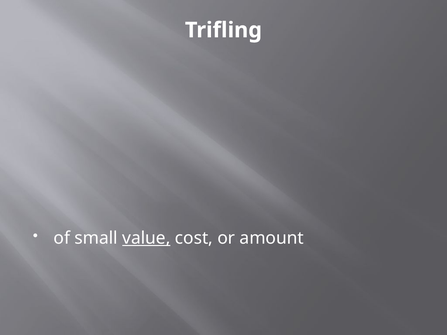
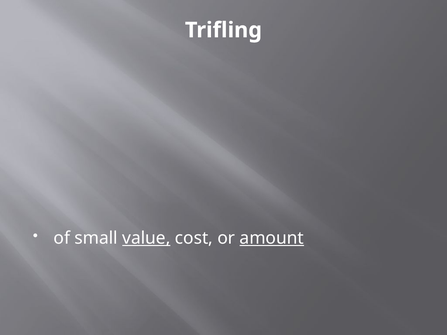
amount underline: none -> present (272, 238)
